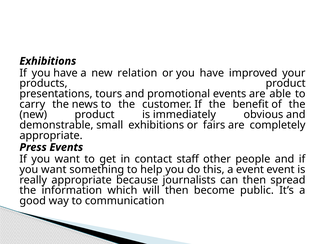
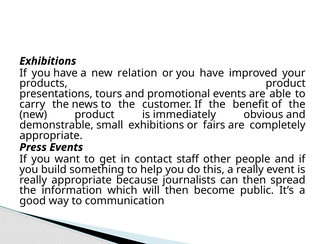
want: want -> build (54, 169)
a event: event -> really (250, 169)
